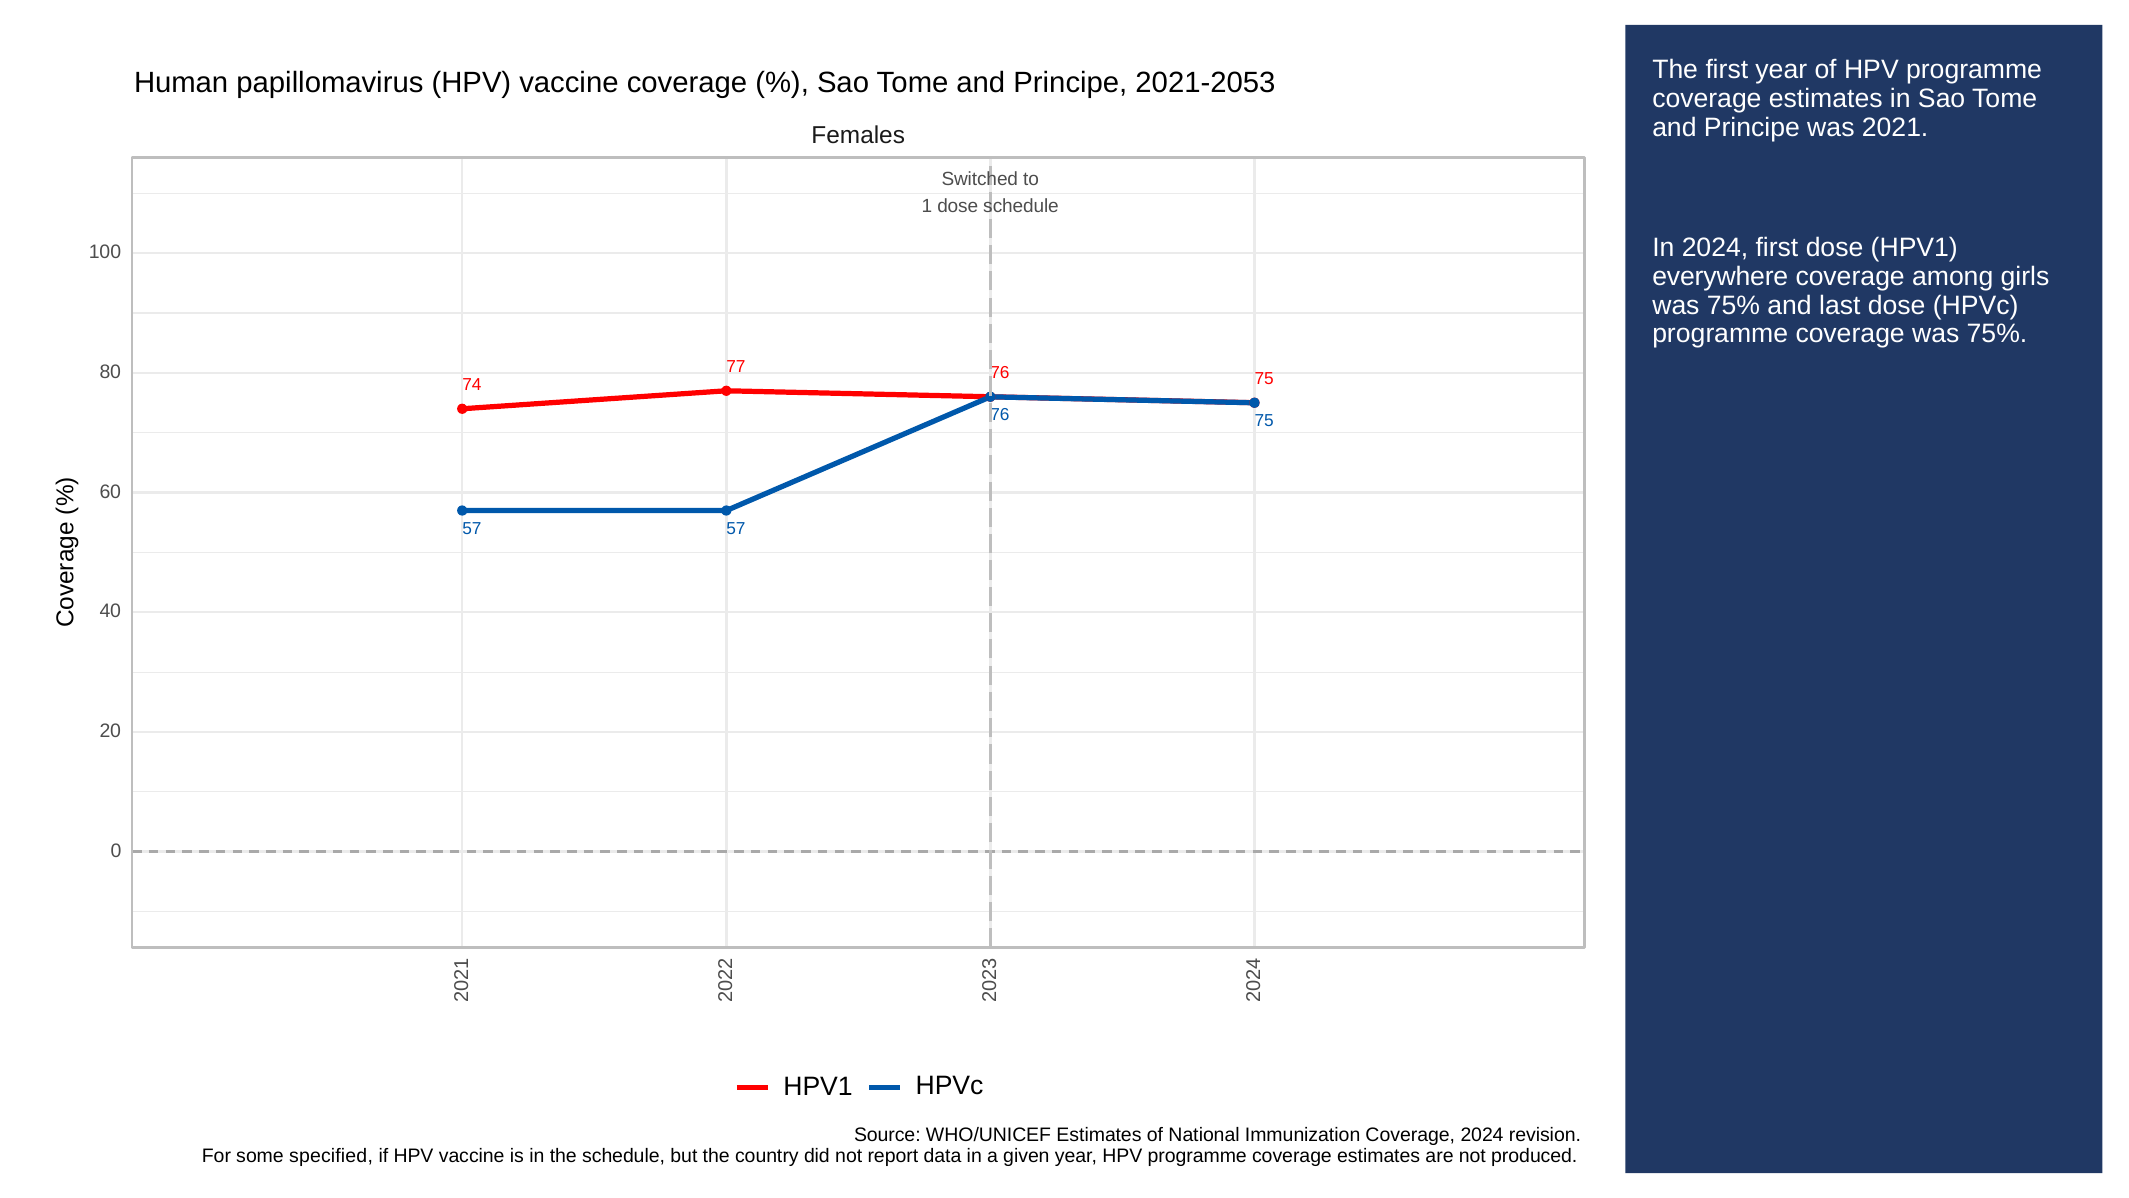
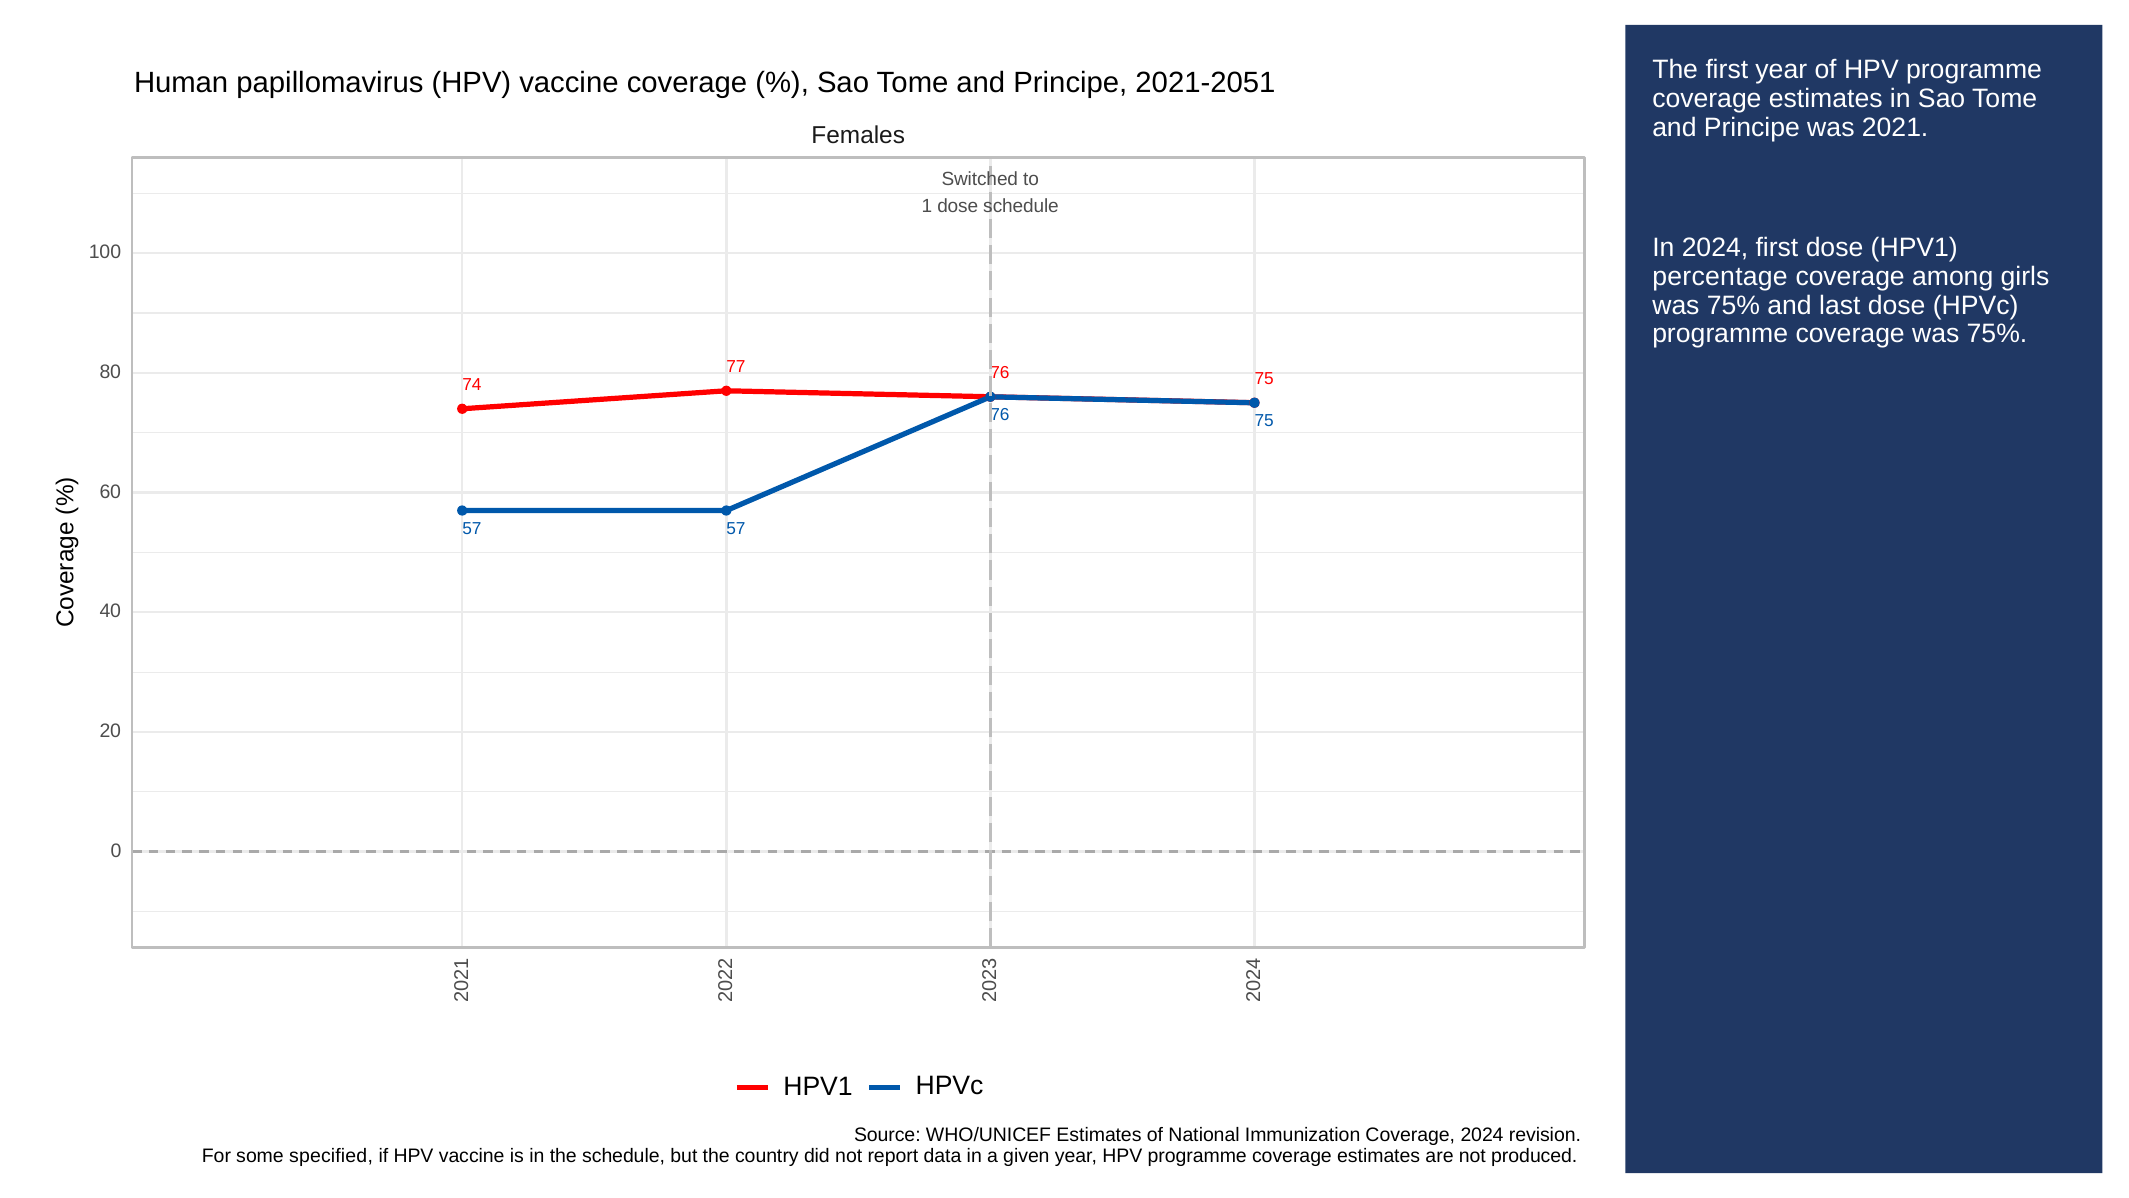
2021-2053: 2021-2053 -> 2021-2051 (1205, 82)
everywhere: everywhere -> percentage (1720, 276)
